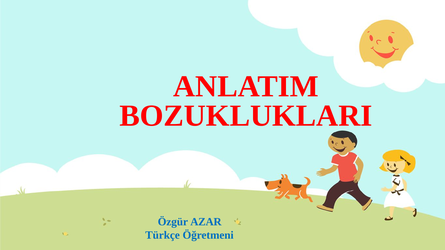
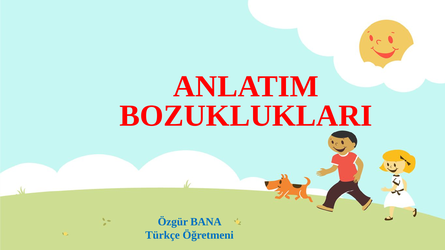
AZAR: AZAR -> BANA (206, 222)
